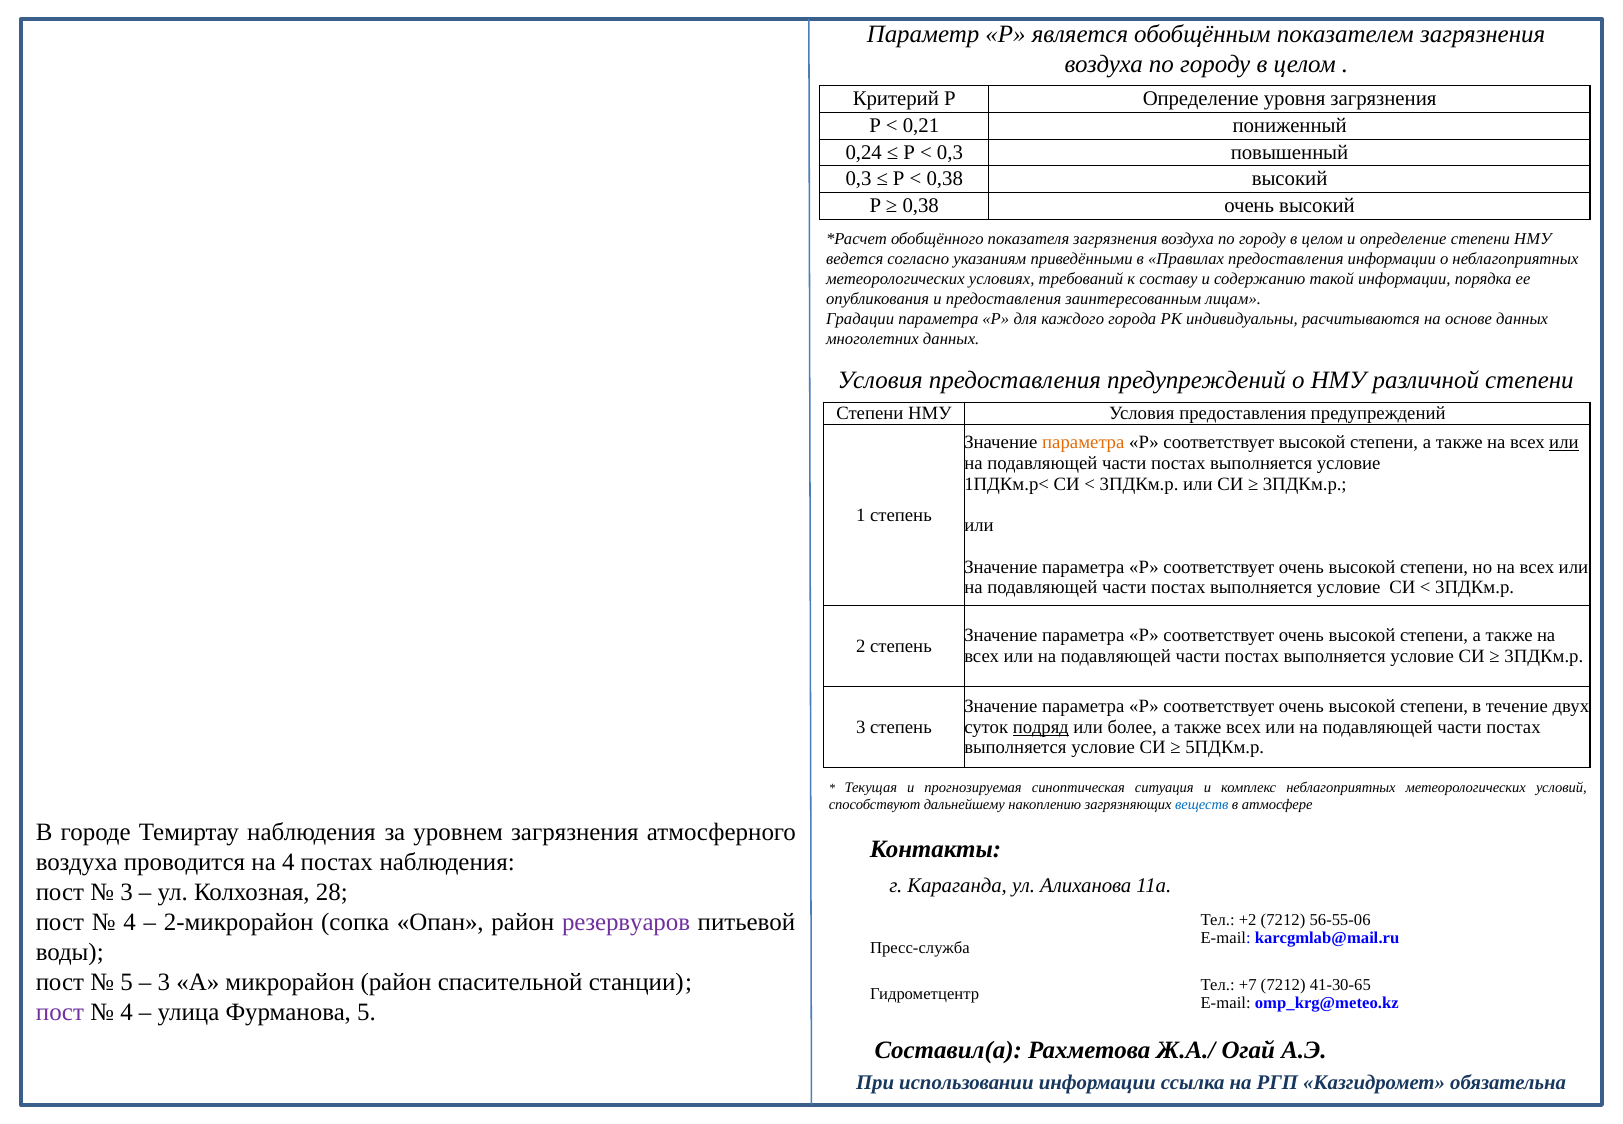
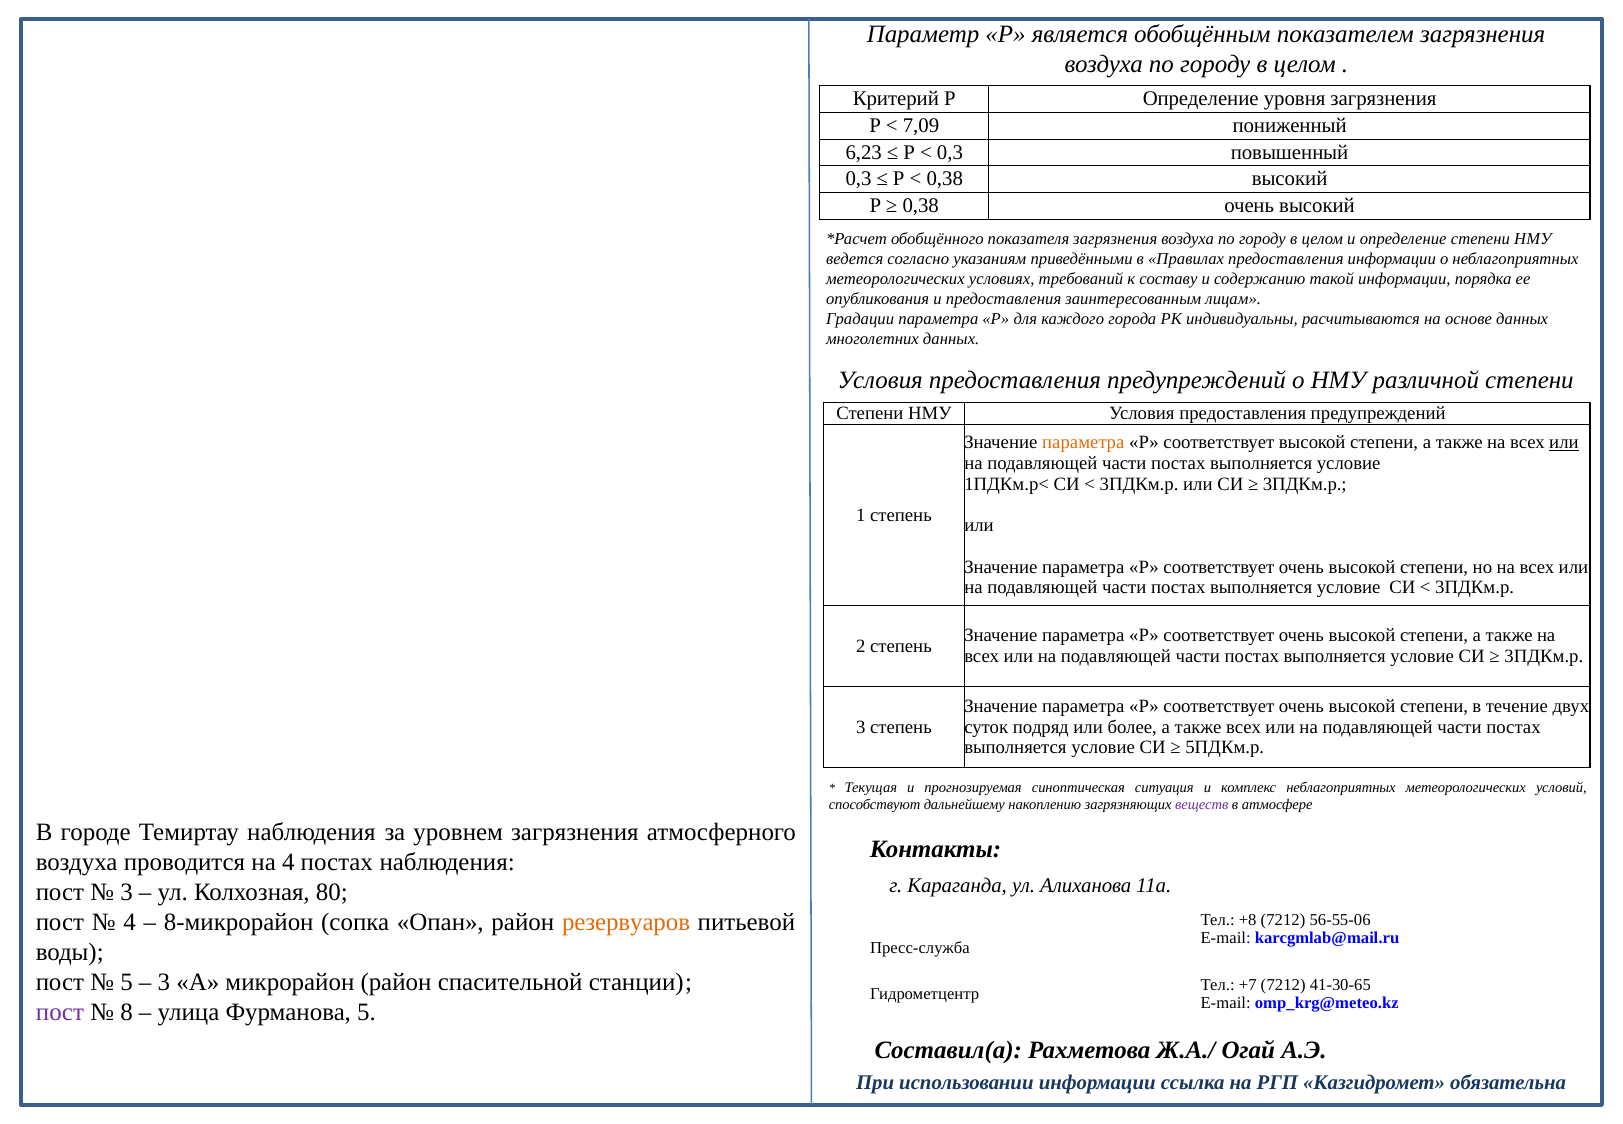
0,21: 0,21 -> 7,09 (921, 125)
0,24: 0,24 -> 6,23 (864, 152)
подряд underline: present -> none (1041, 727)
веществ colour: blue -> purple (1202, 804)
28: 28 -> 80 (332, 892)
2-микрорайон: 2-микрорайон -> 8-микрорайон (239, 922)
резервуаров colour: purple -> orange (626, 922)
+2: +2 -> +8 (1248, 920)
4: 4 -> 8 (127, 1012)
